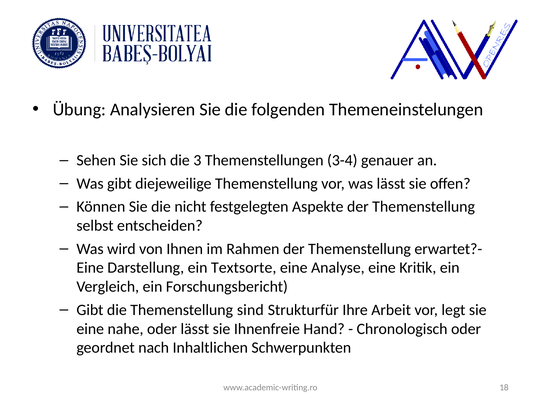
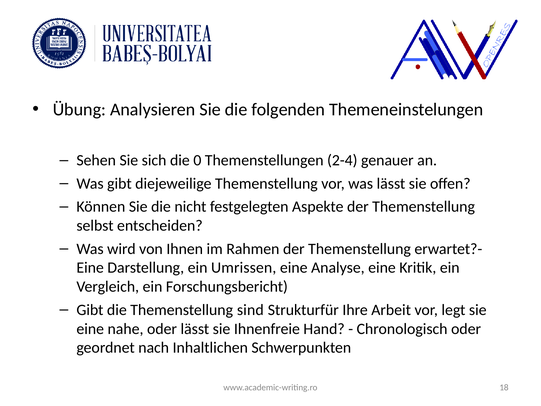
3: 3 -> 0 (197, 160)
3-4: 3-4 -> 2-4 (342, 160)
Textsorte: Textsorte -> Umrissen (244, 268)
